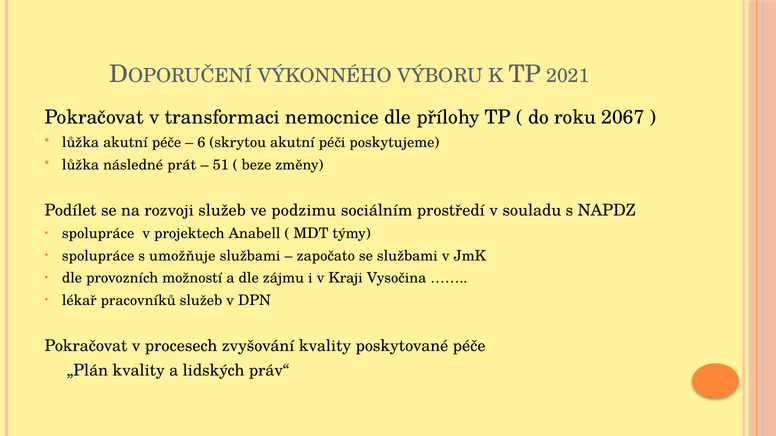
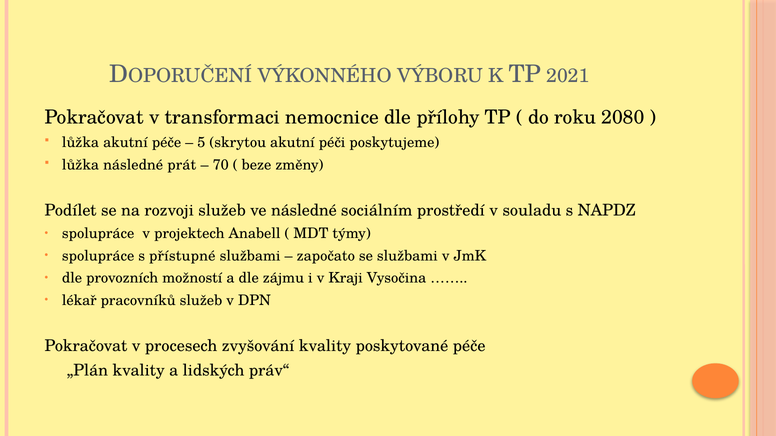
2067: 2067 -> 2080 (623, 118)
6: 6 -> 5 (201, 143)
51: 51 -> 70 (221, 165)
ve podzimu: podzimu -> následné (304, 211)
umožňuje: umožňuje -> přístupné (182, 256)
